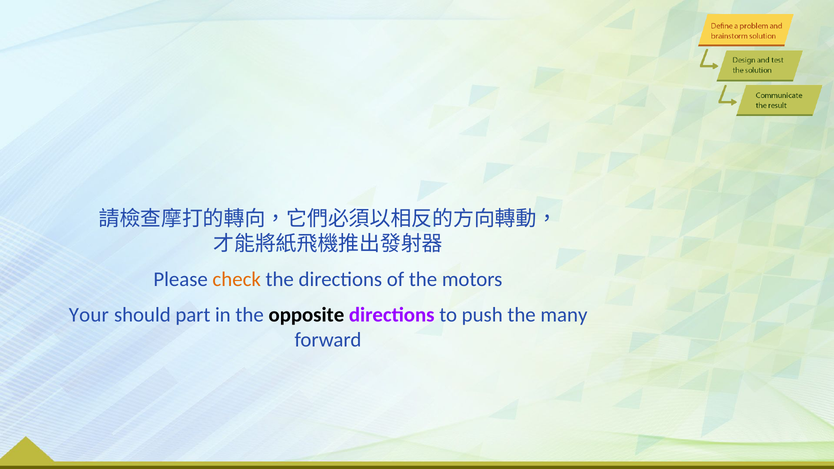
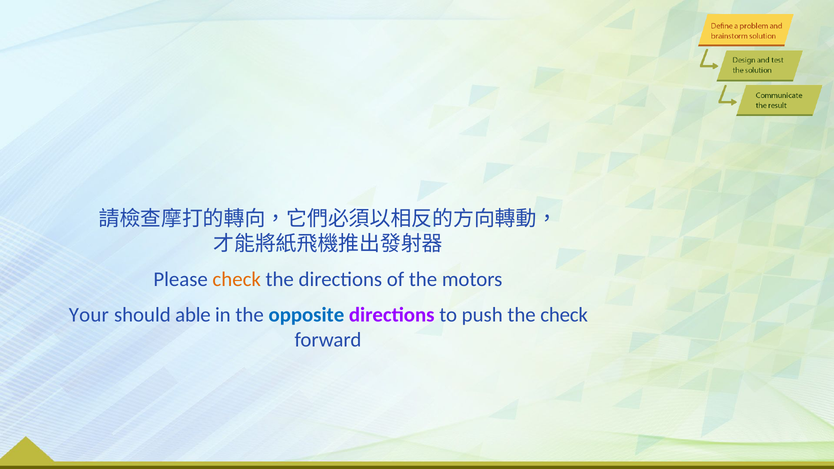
part: part -> able (193, 315)
opposite colour: black -> blue (306, 315)
the many: many -> check (564, 315)
